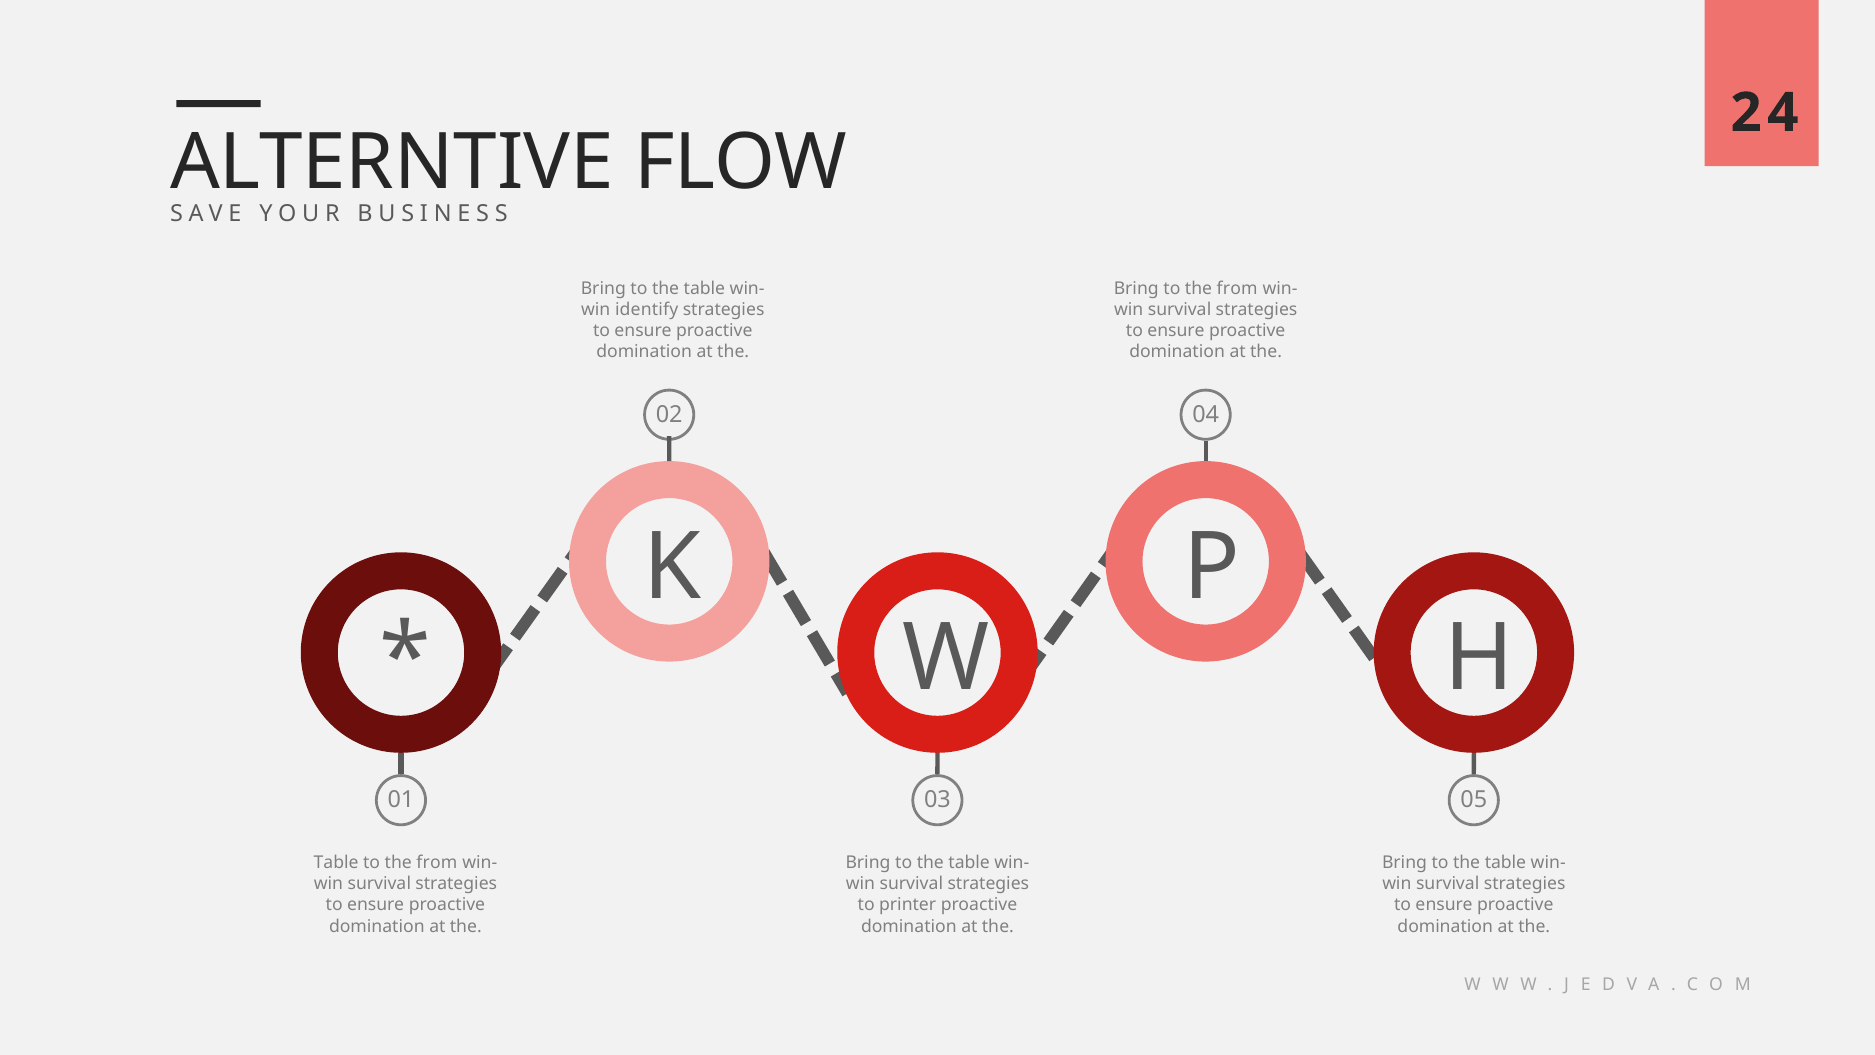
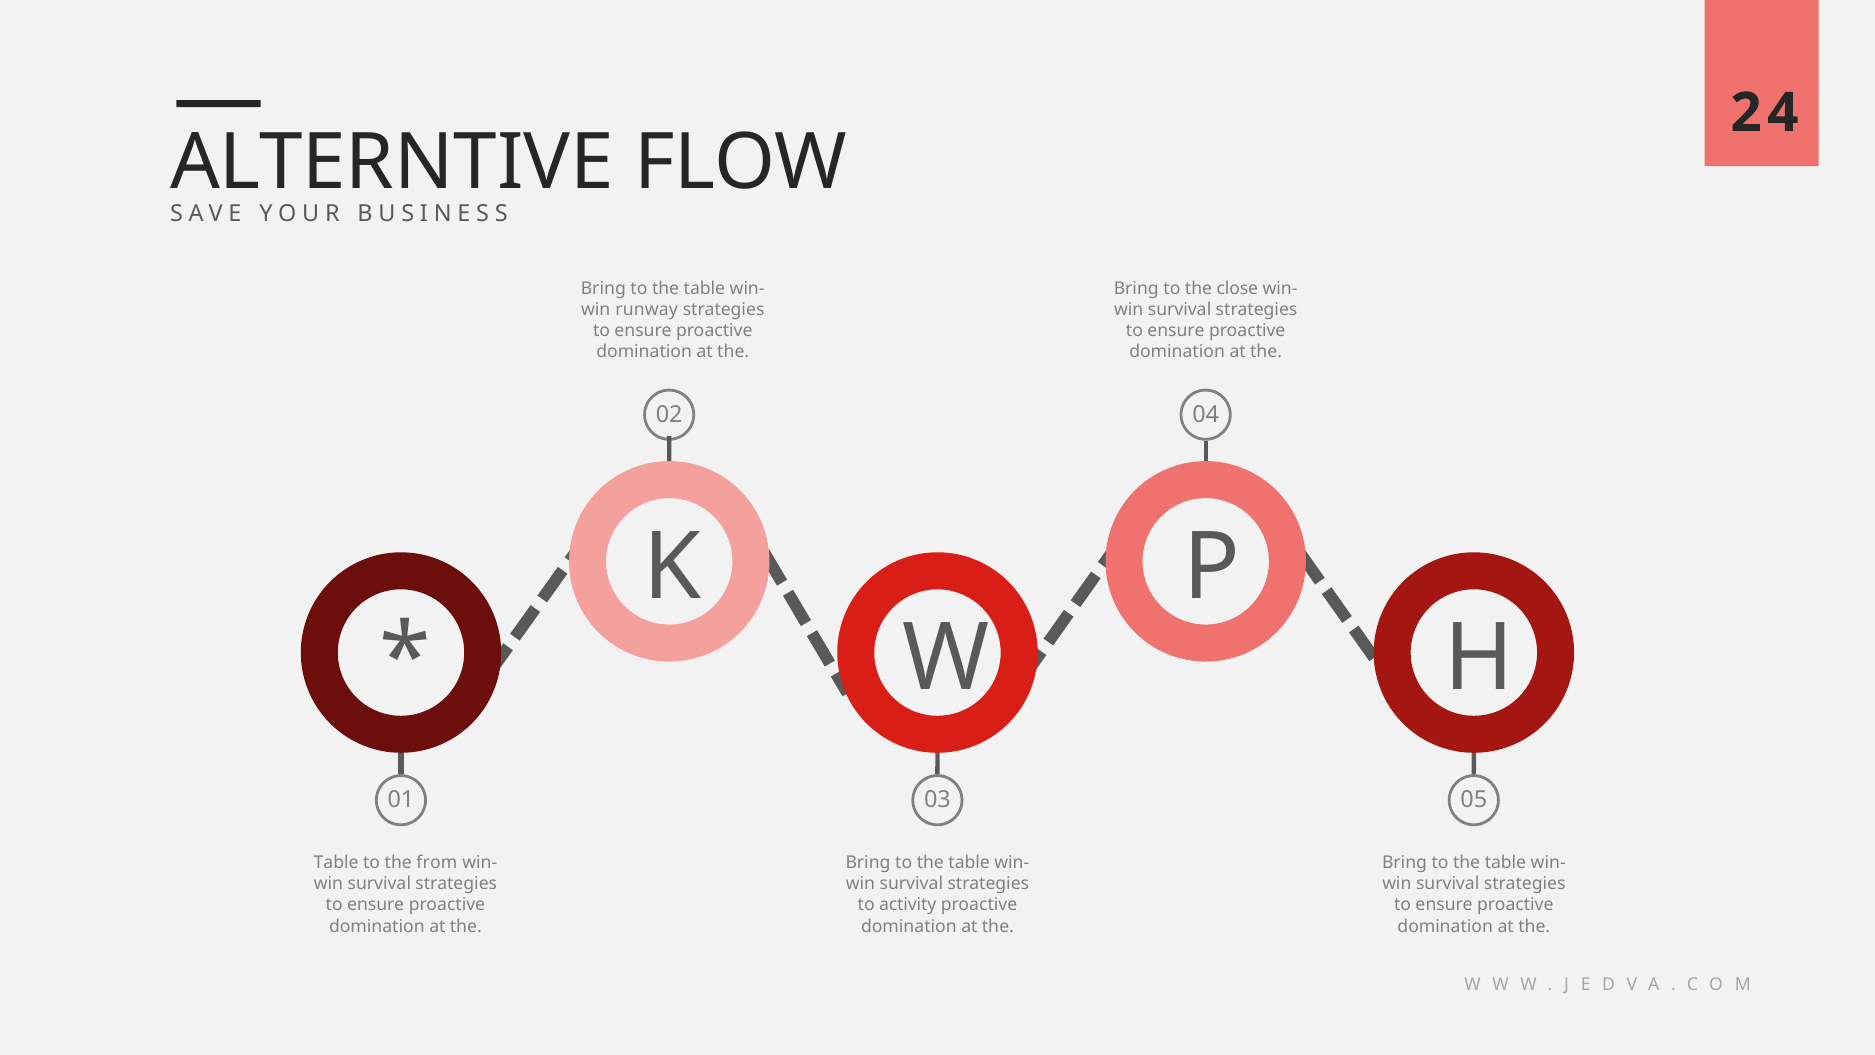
Bring to the from: from -> close (1237, 288)
identify: identify -> runway (647, 310)
printer: printer -> activity (908, 905)
